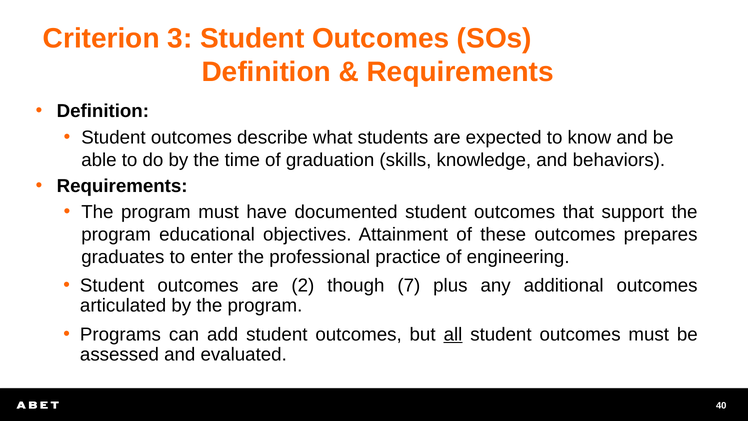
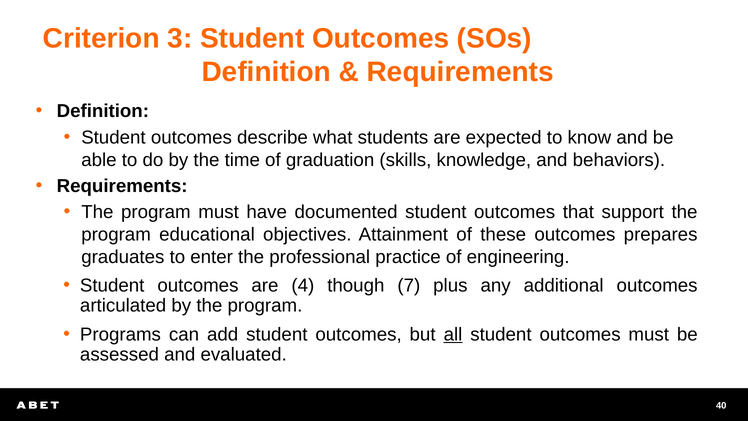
2: 2 -> 4 (303, 285)
